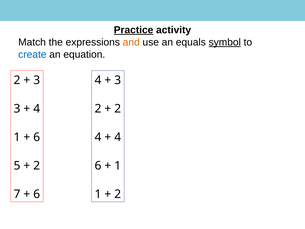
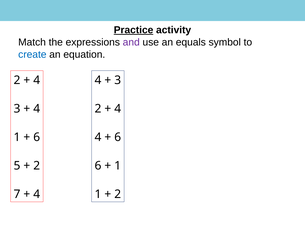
and colour: orange -> purple (131, 42)
symbol underline: present -> none (225, 42)
3: 3 -> 4 (37, 80)
2: 2 -> 4 (118, 109)
4: 4 -> 6 (118, 137)
6: 6 -> 4 (37, 194)
